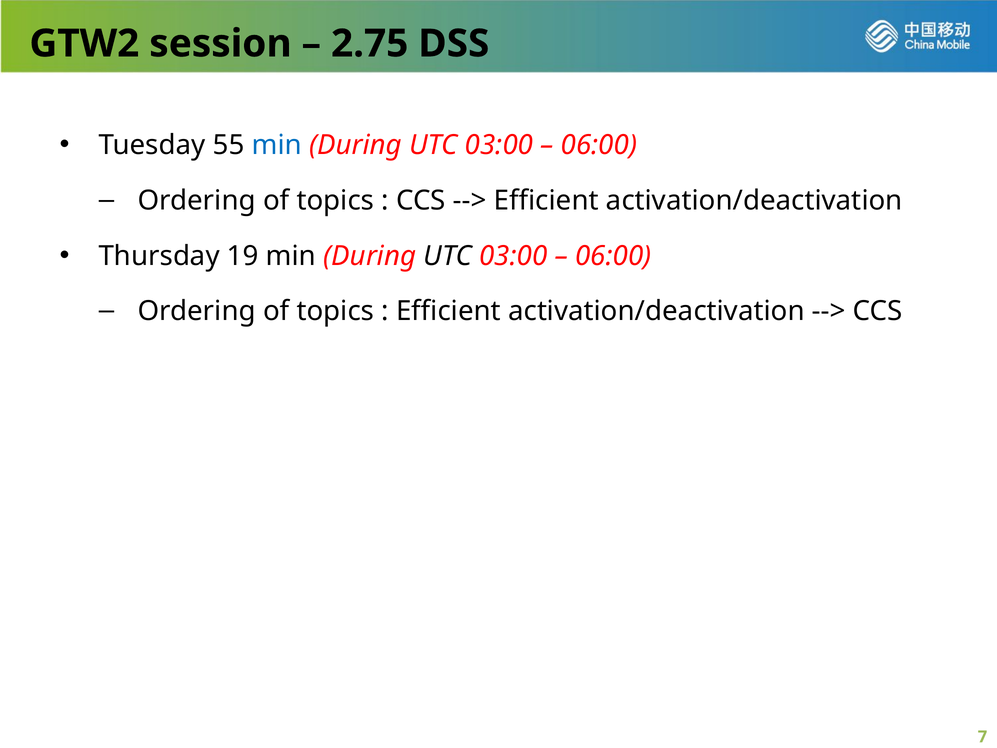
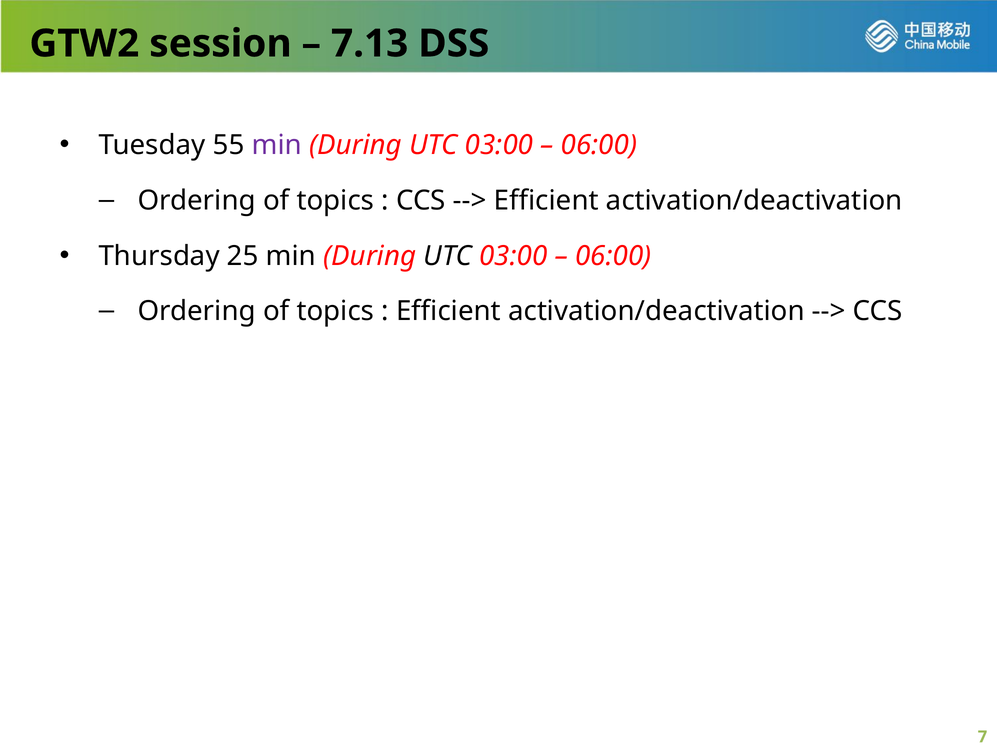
2.75: 2.75 -> 7.13 (370, 44)
min colour: blue -> purple (277, 145)
19: 19 -> 25 (243, 256)
